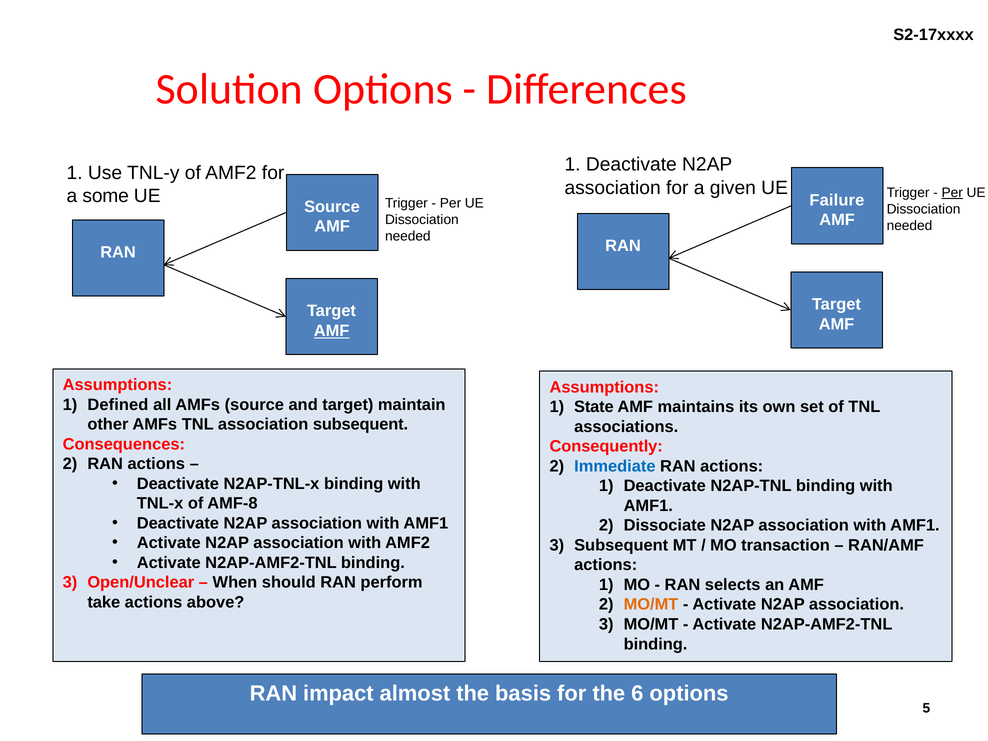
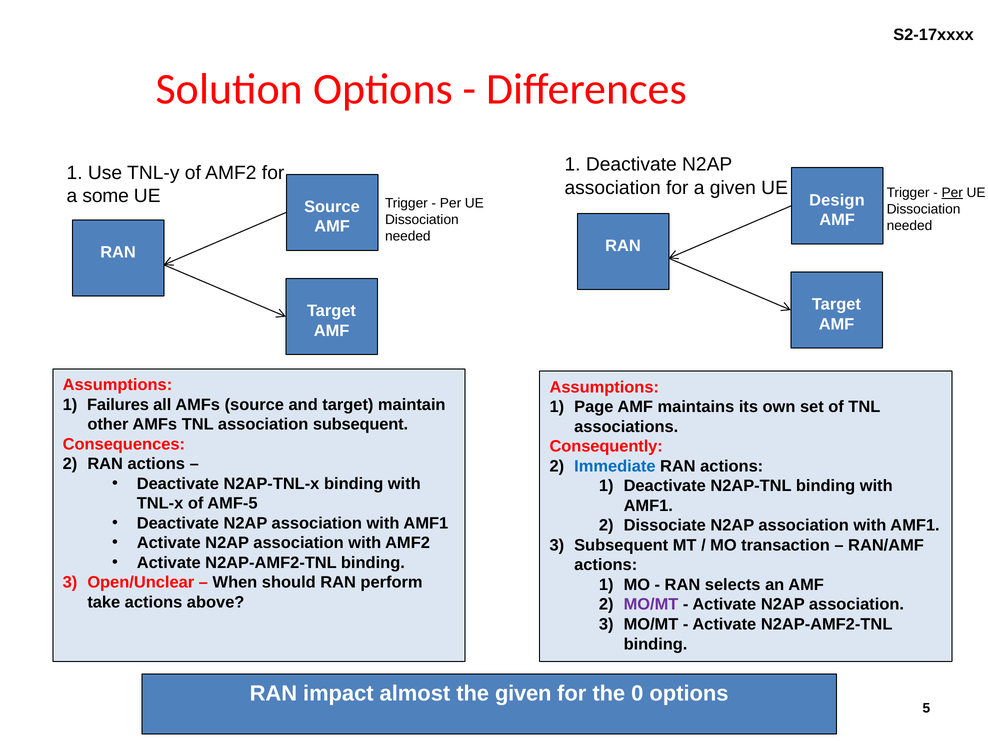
Failure: Failure -> Design (837, 200)
AMF underline: present -> none (332, 331)
Defined: Defined -> Failures (118, 405)
State: State -> Page (594, 407)
AMF-8: AMF-8 -> AMF-5 (232, 503)
MO/MT colour: orange -> purple (651, 605)
the basis: basis -> given (523, 693)
6: 6 -> 0 (637, 693)
